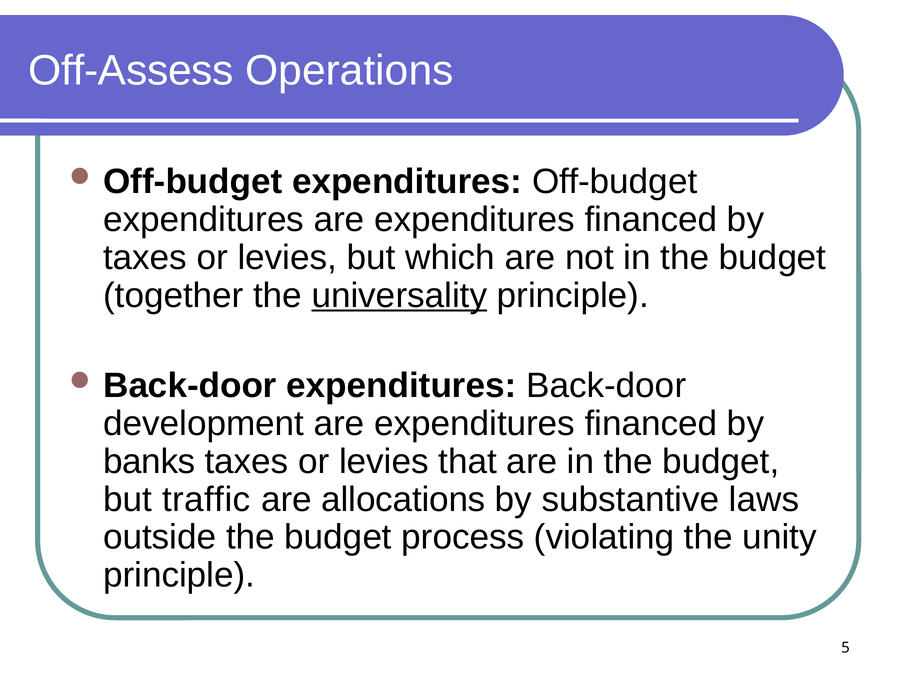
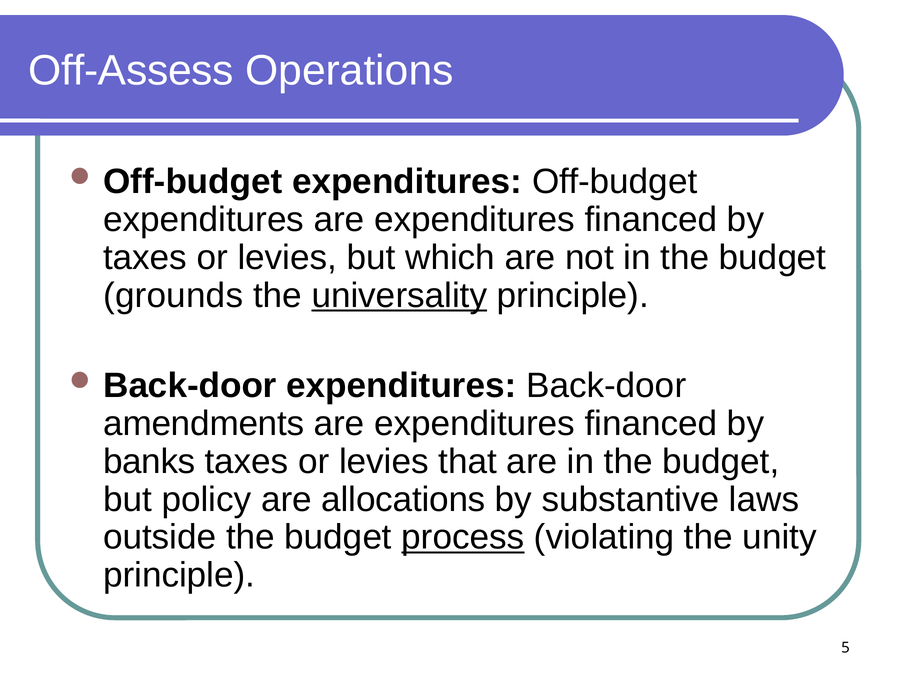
together: together -> grounds (173, 295)
development: development -> amendments (204, 423)
traffic: traffic -> policy (206, 499)
process underline: none -> present (463, 537)
